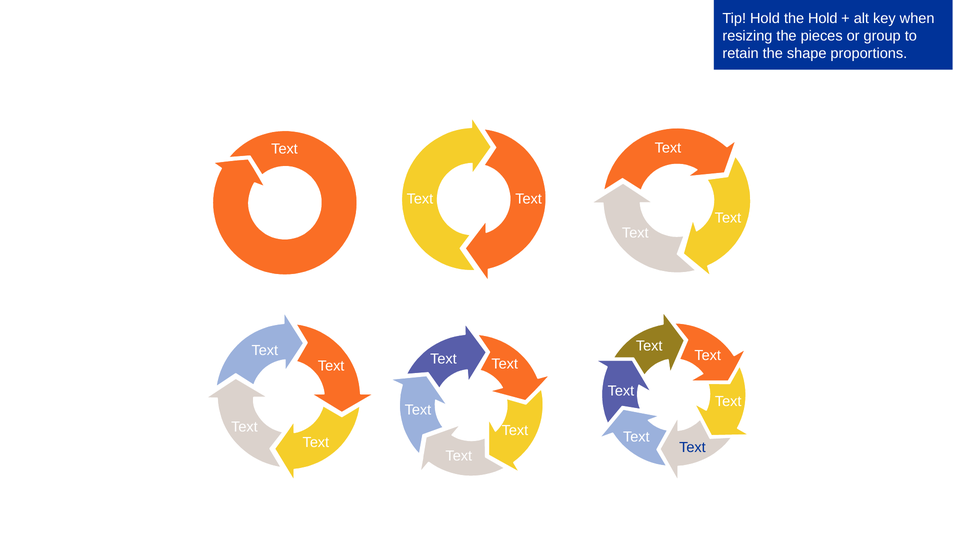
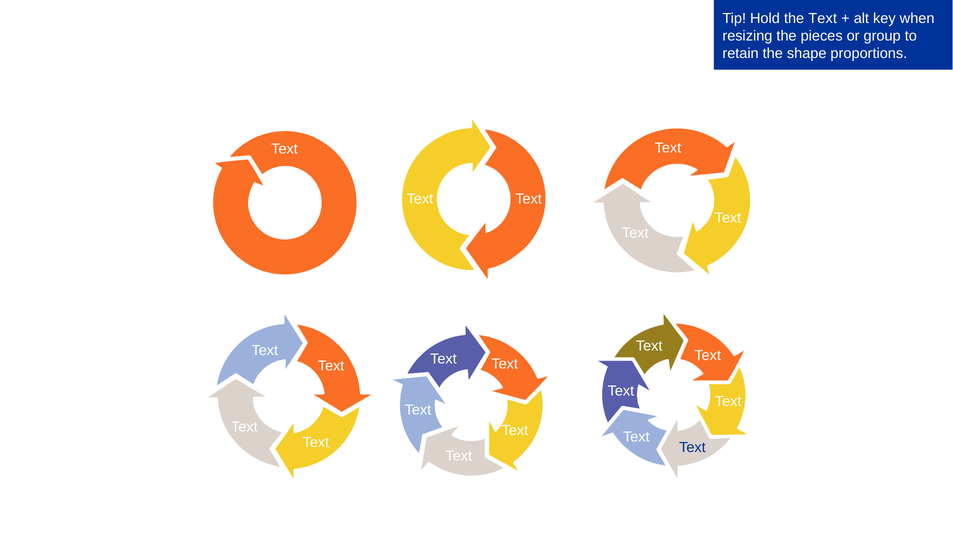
the Hold: Hold -> Text (823, 18)
